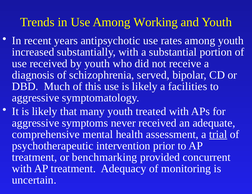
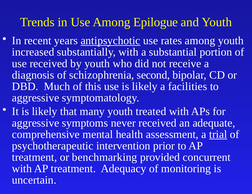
Working: Working -> Epilogue (156, 22)
antipsychotic underline: none -> present (110, 41)
served: served -> second (153, 75)
